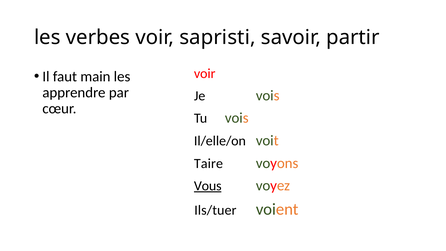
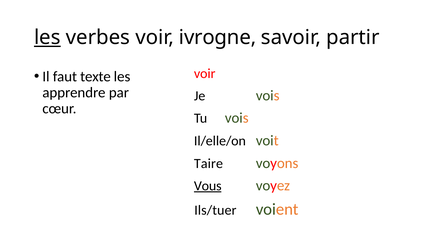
les underline: none -> present (47, 37)
sapristi: sapristi -> ivrogne (218, 37)
main: main -> texte (95, 76)
